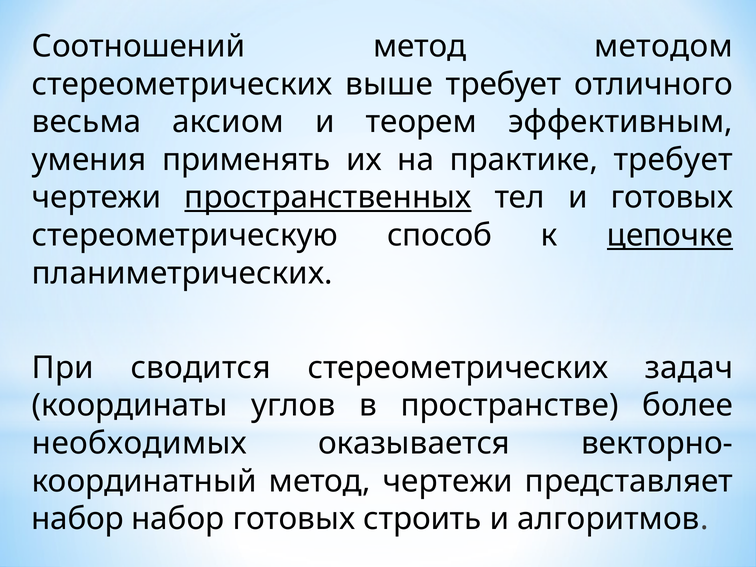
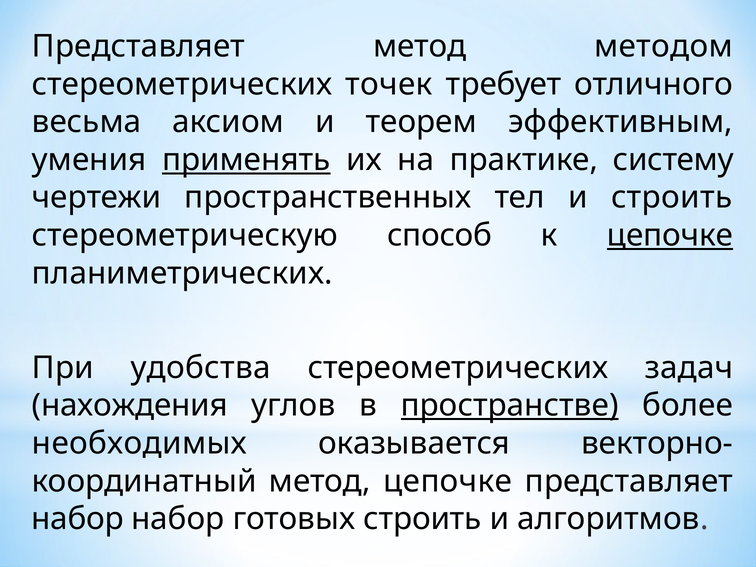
Соотношений: Соотношений -> Представляет (139, 46)
выше: выше -> точек (389, 84)
применять underline: none -> present (246, 160)
практике требует: требует -> систему (673, 160)
пространственных underline: present -> none (328, 198)
и готовых: готовых -> строить (672, 198)
сводится: сводится -> удобства (201, 368)
координаты: координаты -> нахождения (130, 406)
пространстве underline: none -> present (510, 406)
метод чертежи: чертежи -> цепочке (448, 481)
